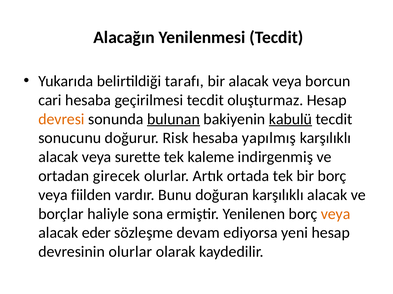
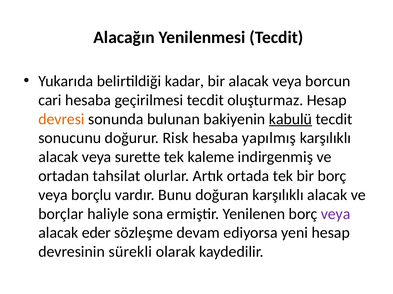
tarafı: tarafı -> kadar (184, 81)
bulunan underline: present -> none (174, 119)
girecek: girecek -> tahsilat (117, 176)
fiilden: fiilden -> borçlu (91, 195)
veya colour: orange -> purple (336, 214)
devresinin olurlar: olurlar -> sürekli (130, 252)
